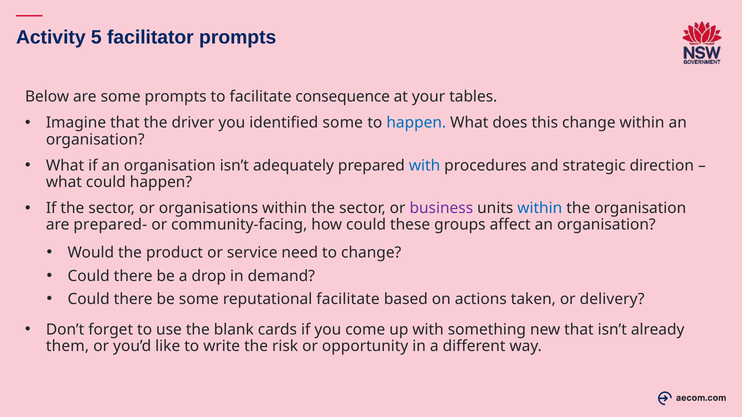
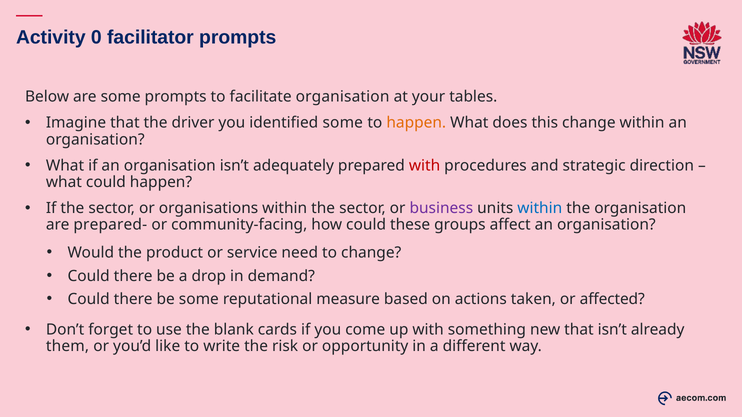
5: 5 -> 0 (96, 37)
facilitate consequence: consequence -> organisation (343, 97)
happen colour: blue -> orange (416, 123)
with colour: blue -> red (425, 166)
reputational facilitate: facilitate -> measure (348, 299)
delivery: delivery -> affected (612, 299)
